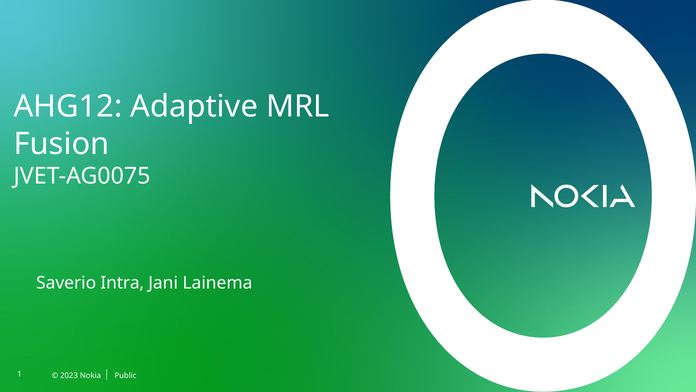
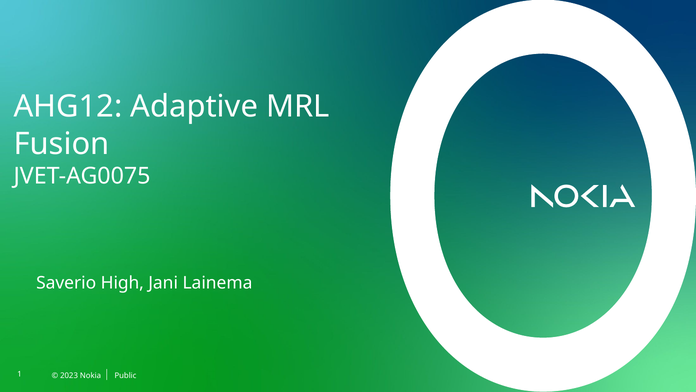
Intra: Intra -> High (122, 283)
